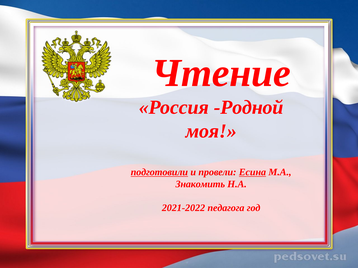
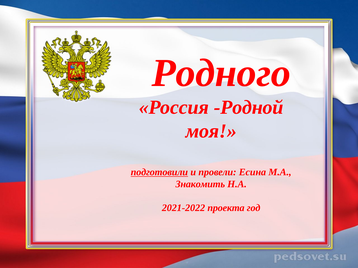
Чтение: Чтение -> Родного (221, 73)
Есина underline: present -> none (252, 172)
педагога: педагога -> проекта (226, 208)
